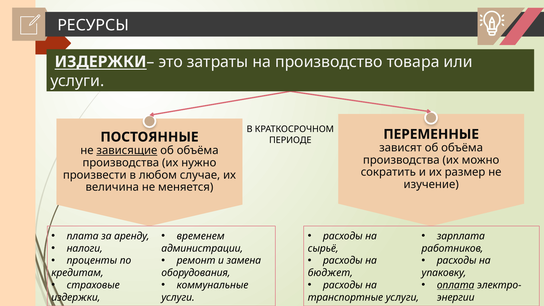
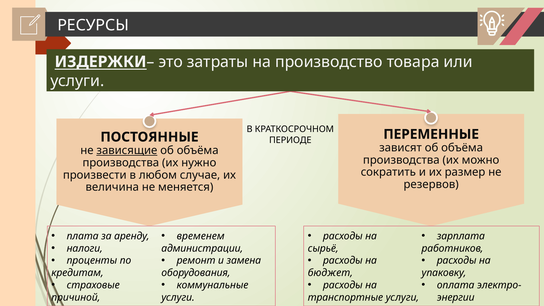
изучение: изучение -> резервов (431, 184)
оплата underline: present -> none (456, 285)
издержки: издержки -> причиной (76, 297)
